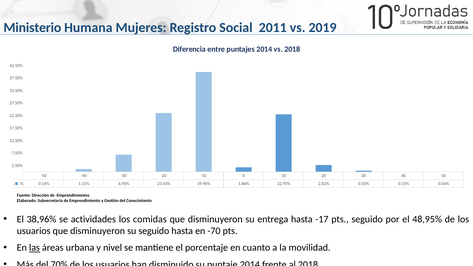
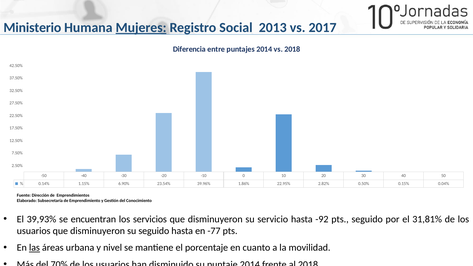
Mujeres underline: none -> present (141, 28)
2011: 2011 -> 2013 (273, 28)
2019: 2019 -> 2017 (323, 28)
38,96%: 38,96% -> 39,93% (41, 219)
actividades: actividades -> encuentran (93, 219)
comidas: comidas -> servicios (150, 219)
entrega: entrega -> servicio (273, 219)
-17: -17 -> -92 (322, 219)
48,95%: 48,95% -> 31,81% (427, 219)
-70: -70 -> -77 (214, 231)
